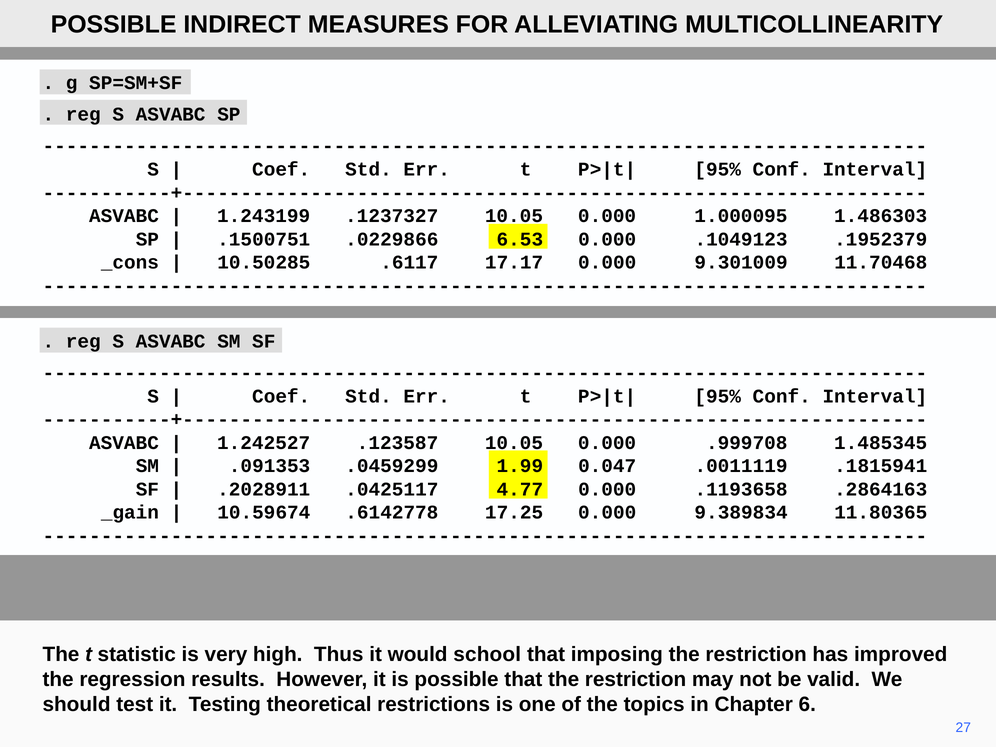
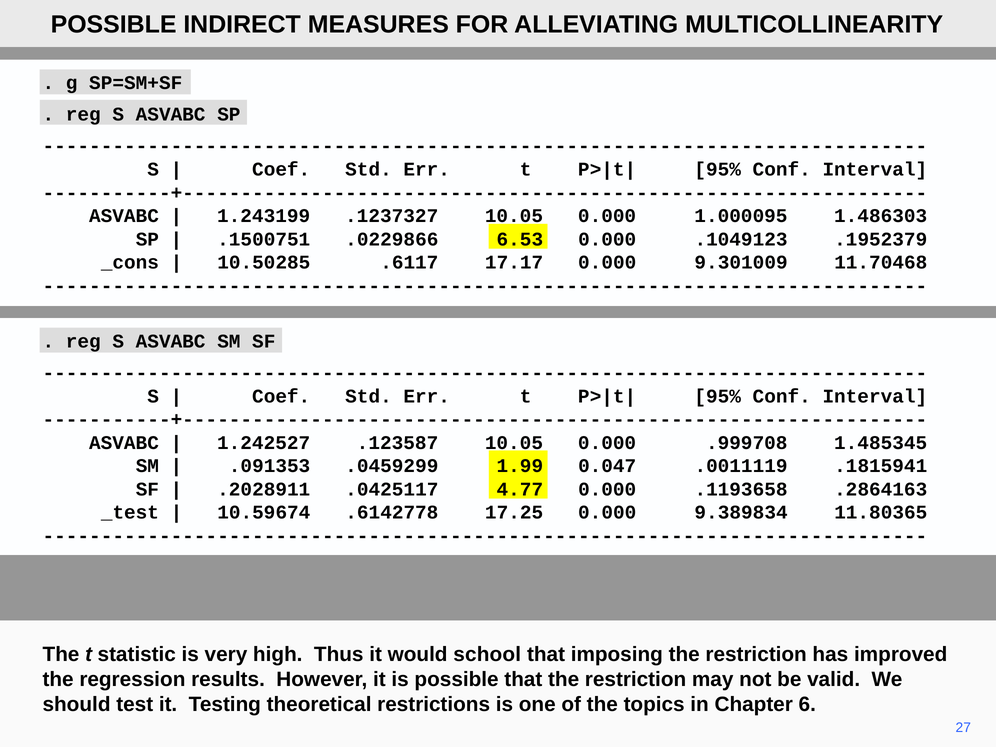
_gain: _gain -> _test (130, 512)
